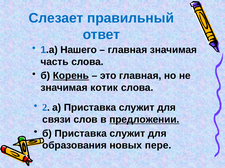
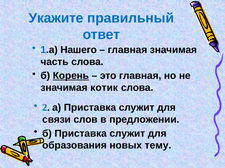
Слезает: Слезает -> Укажите (56, 18)
предложении underline: present -> none (144, 120)
пере: пере -> тему (158, 146)
